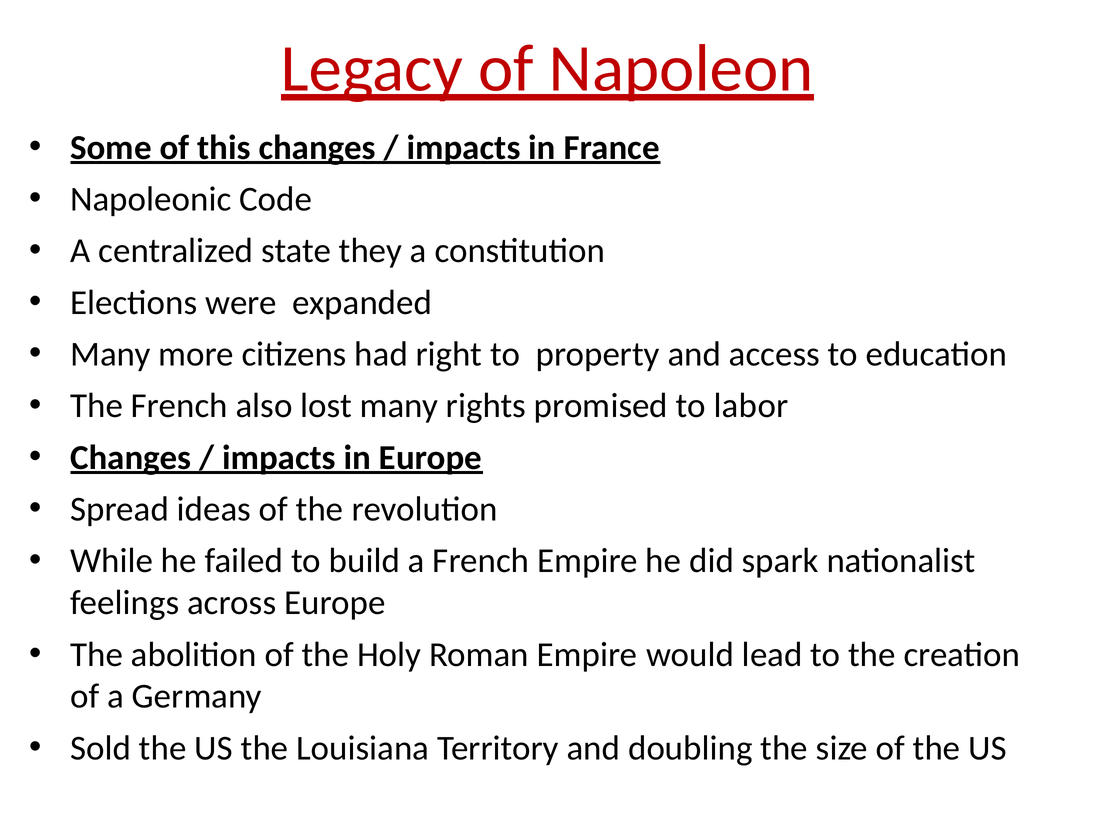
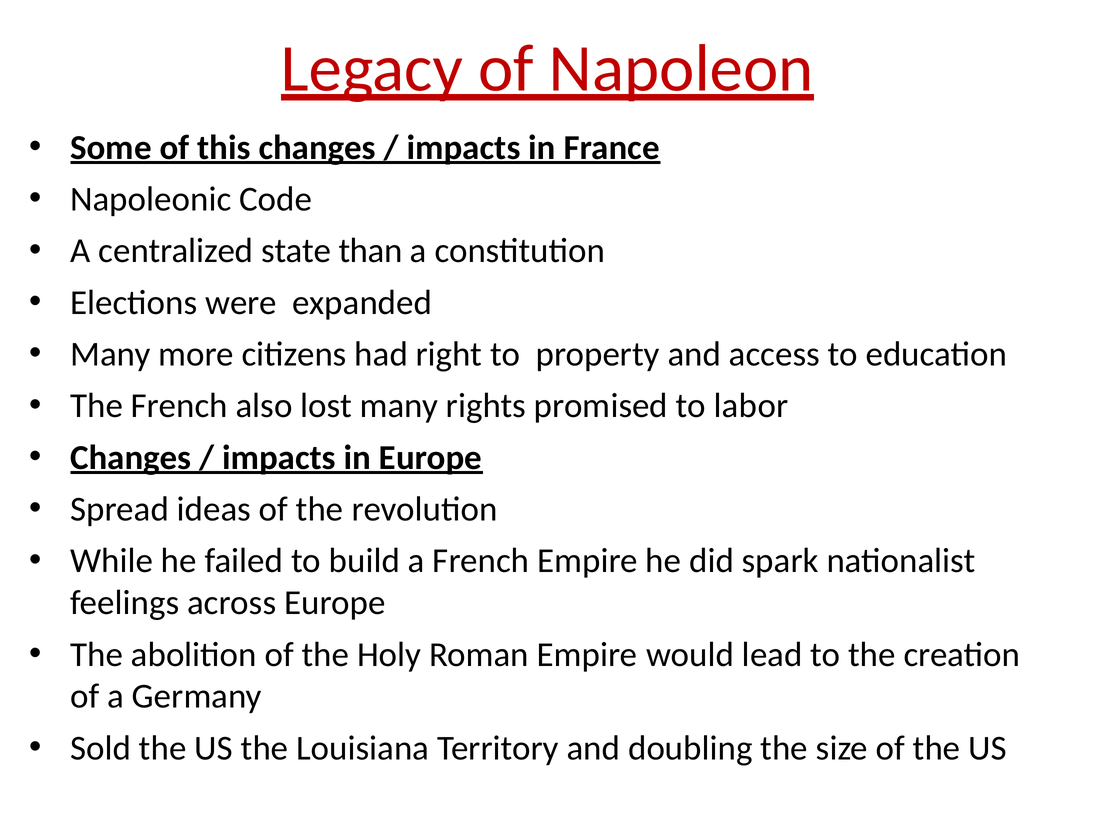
they: they -> than (371, 251)
